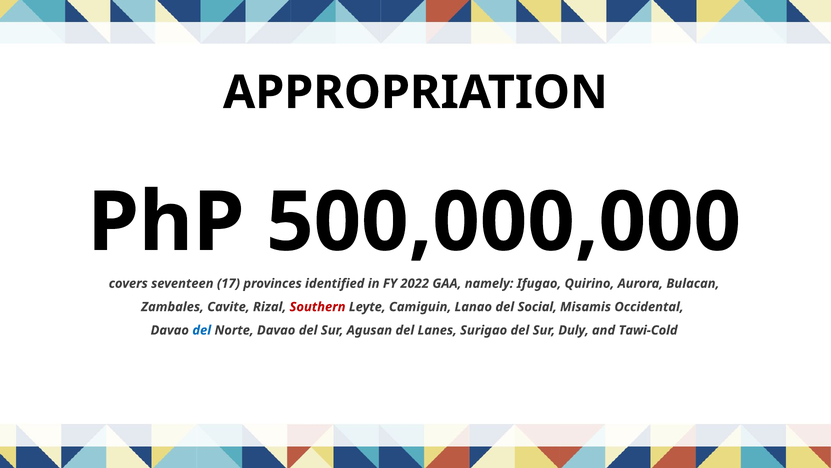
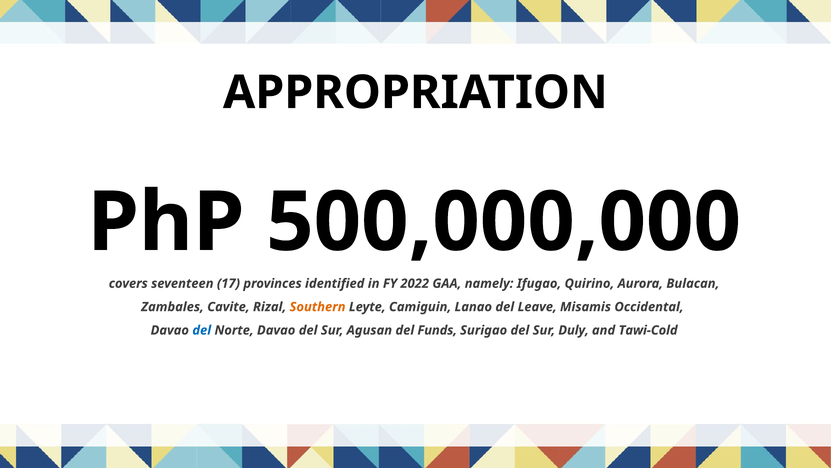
Southern colour: red -> orange (318, 307)
Social: Social -> Leave (537, 307)
Lanes: Lanes -> Funds (437, 330)
